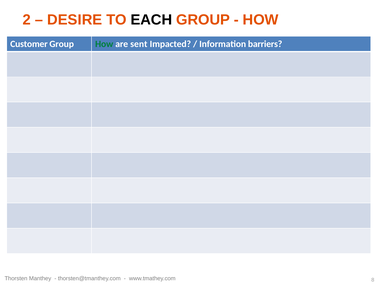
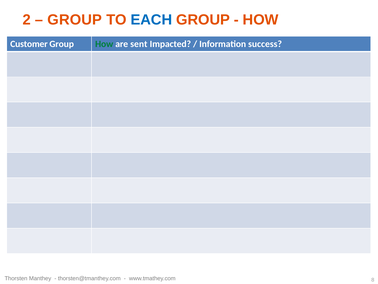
DESIRE: DESIRE -> GROUP (75, 20)
EACH colour: black -> blue (151, 20)
barriers: barriers -> success (265, 44)
